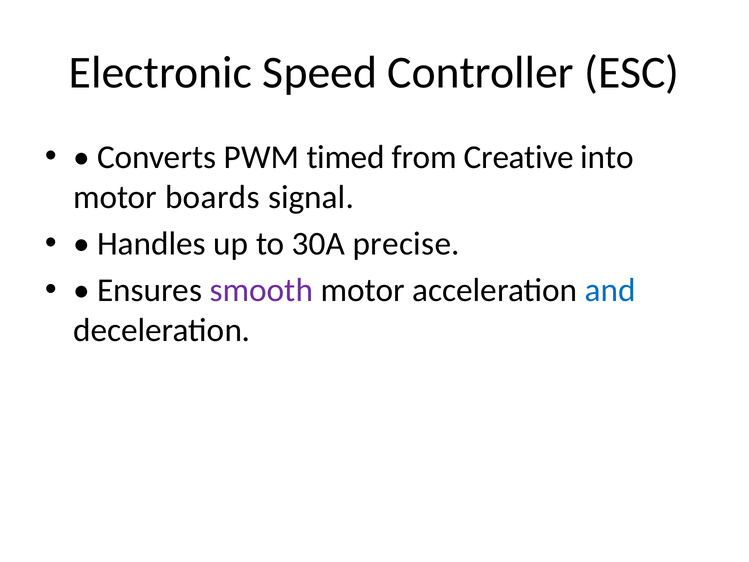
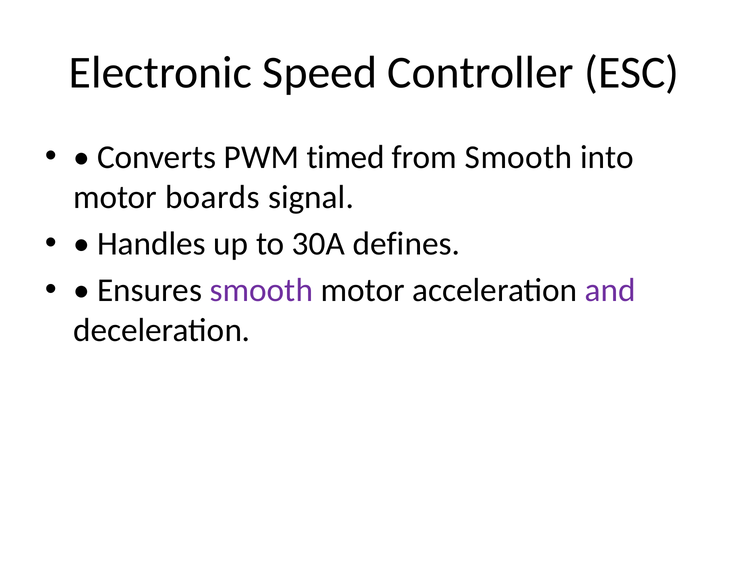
from Creative: Creative -> Smooth (519, 157)
precise: precise -> defines (406, 244)
and colour: blue -> purple (610, 290)
